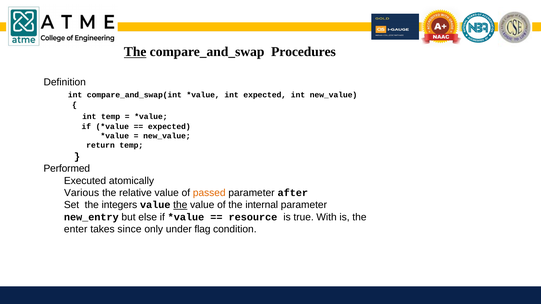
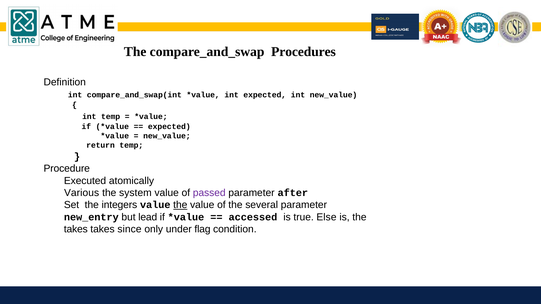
The underline: present -> none (135, 52)
Performed: Performed -> Procedure (67, 169)
relative: relative -> system (135, 193)
passed colour: orange -> purple (209, 193)
internal: internal -> several (262, 205)
else: else -> lead (148, 217)
resource: resource -> accessed (253, 217)
With: With -> Else (326, 217)
enter: enter -> takes (76, 230)
